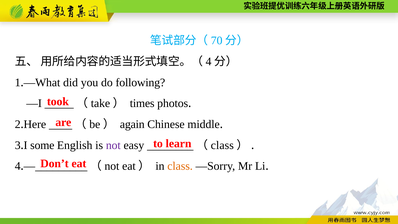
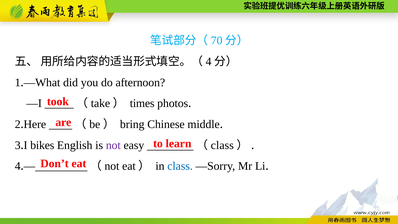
following: following -> afternoon (140, 82)
again: again -> bring (132, 124)
some: some -> bikes (42, 145)
class colour: orange -> blue (180, 166)
